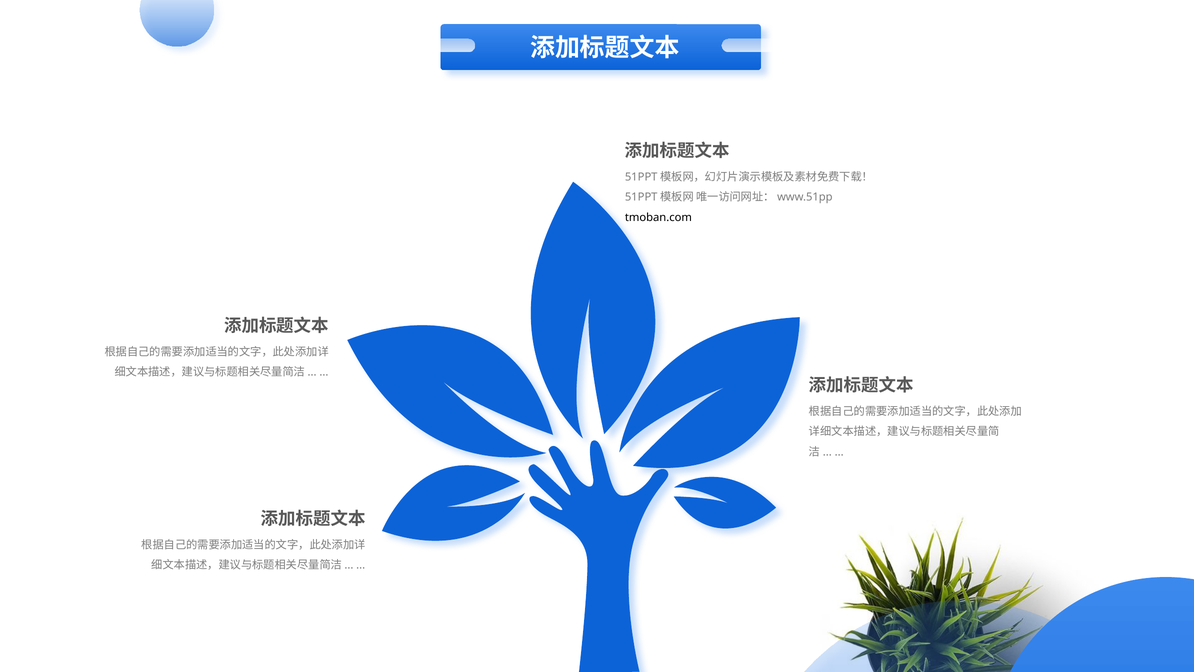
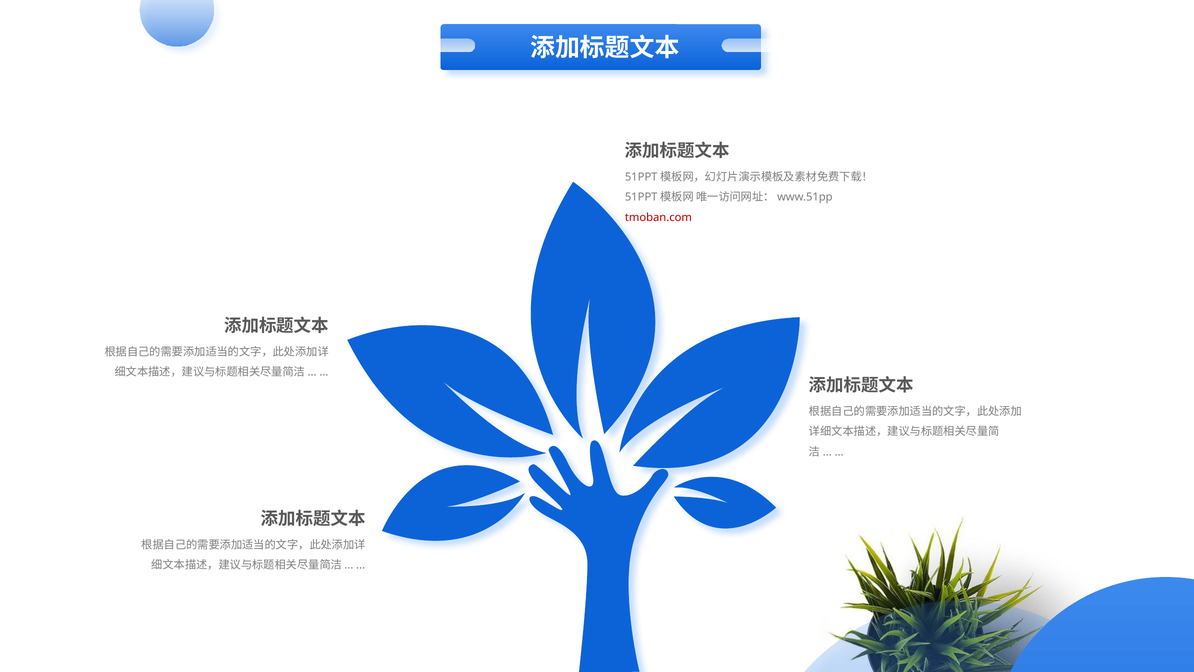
tmoban.com colour: black -> red (658, 217)
